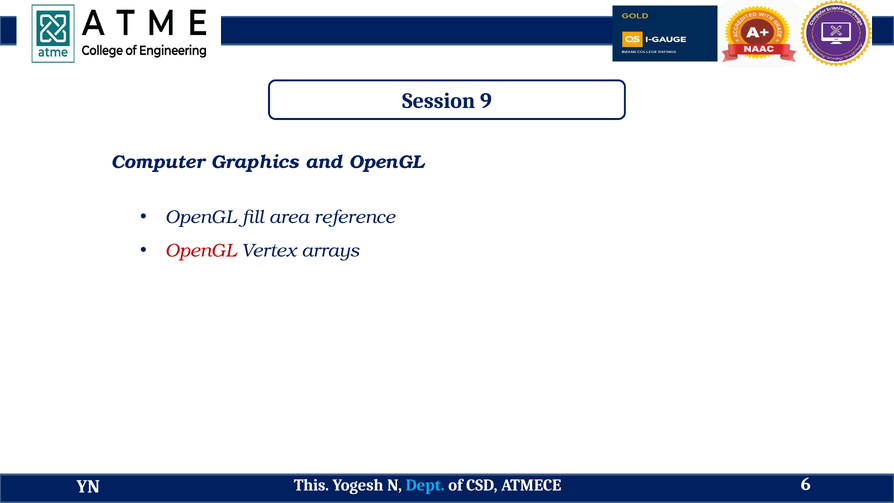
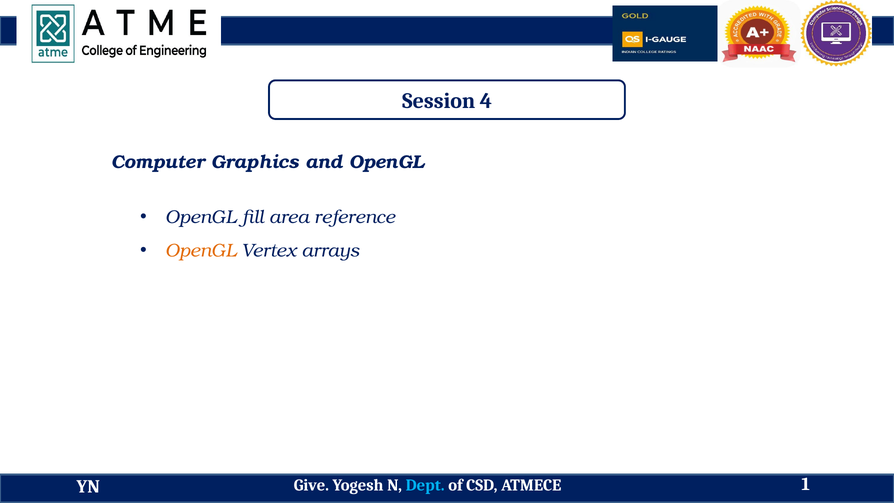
9: 9 -> 4 (486, 101)
OpenGL colour: red -> orange (201, 250)
This: This -> Give (311, 485)
6: 6 -> 1 (806, 484)
